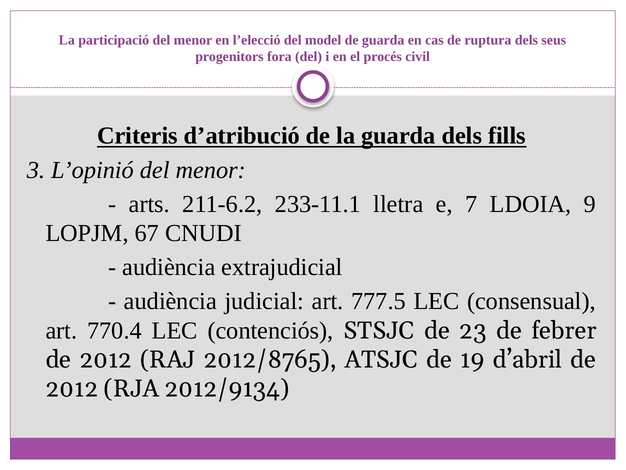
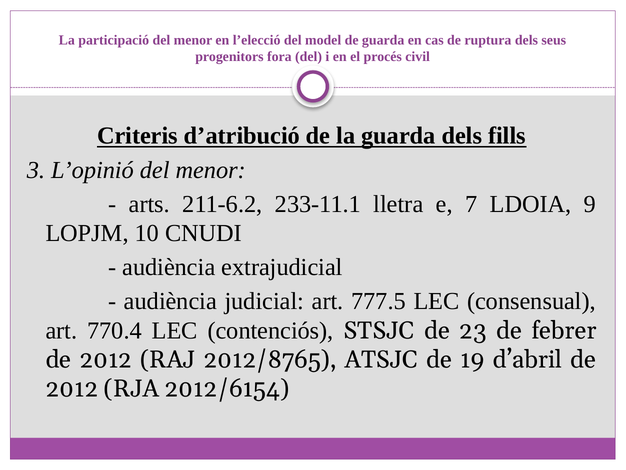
67: 67 -> 10 (147, 233)
2012/9134: 2012/9134 -> 2012/6154 (227, 389)
